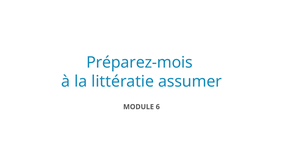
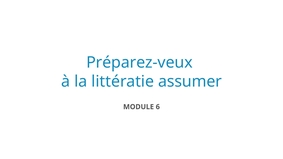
Préparez-mois: Préparez-mois -> Préparez-veux (139, 62)
